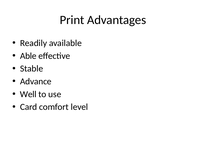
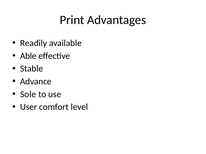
Well: Well -> Sole (28, 95)
Card: Card -> User (29, 107)
